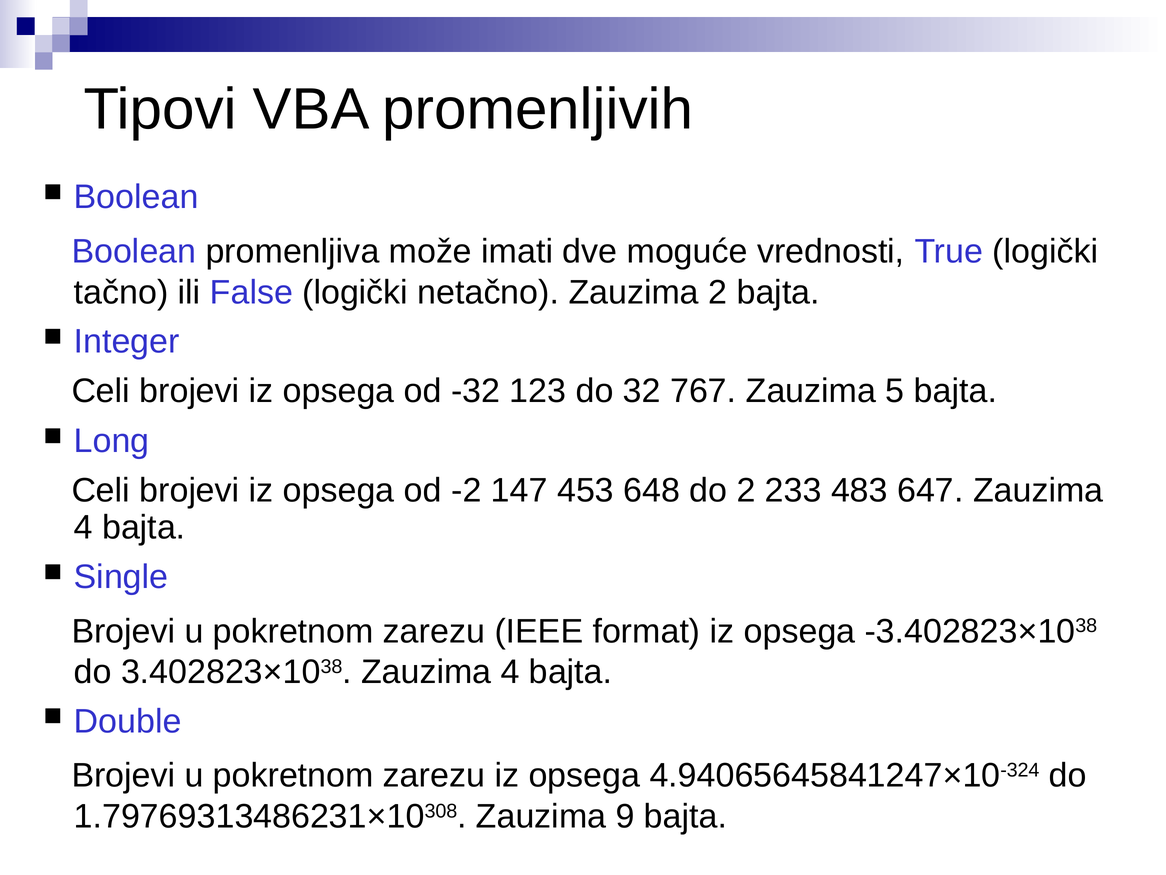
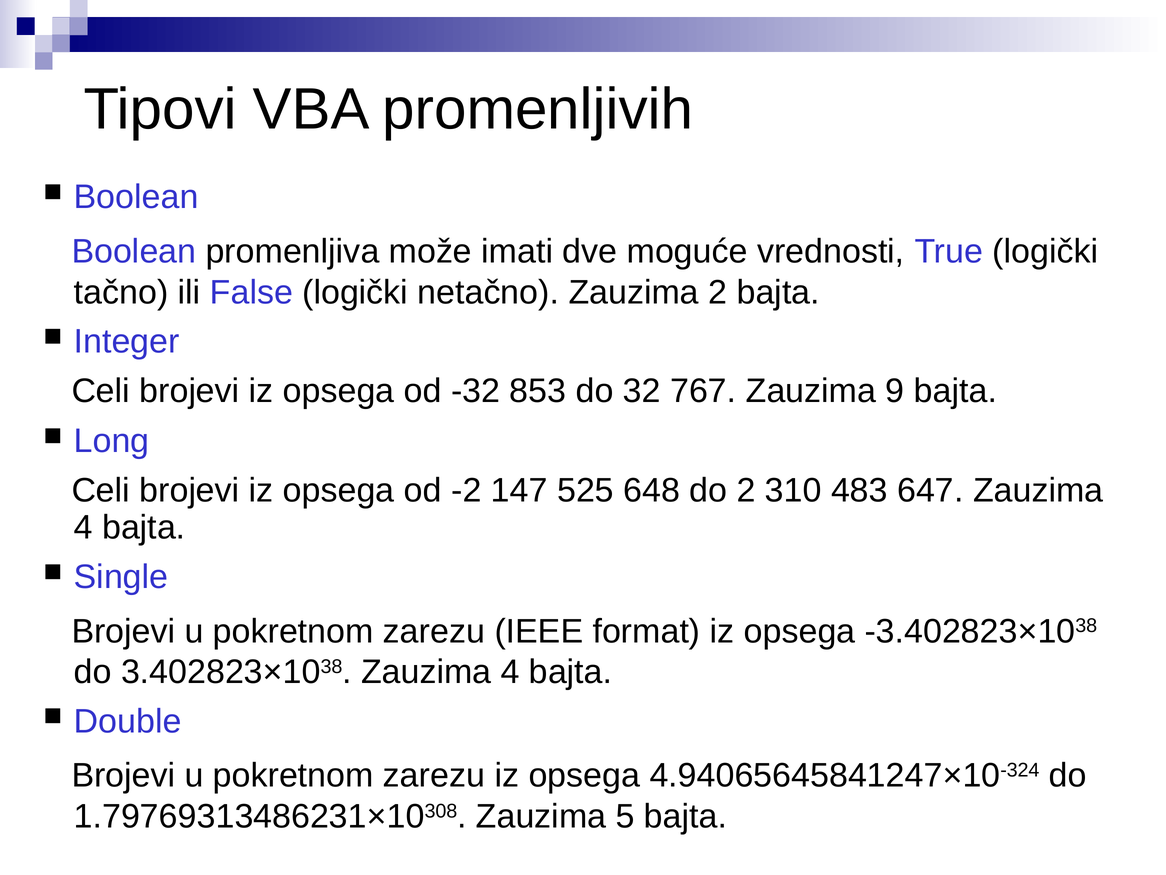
123: 123 -> 853 (538, 391)
5: 5 -> 9 (895, 391)
453: 453 -> 525 (585, 490)
233: 233 -> 310 (793, 490)
9: 9 -> 5 (625, 816)
